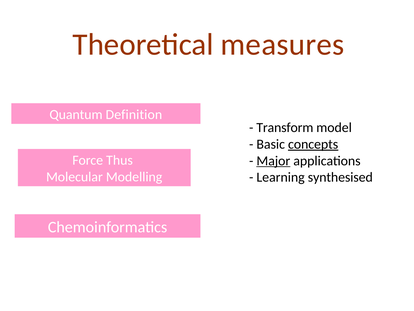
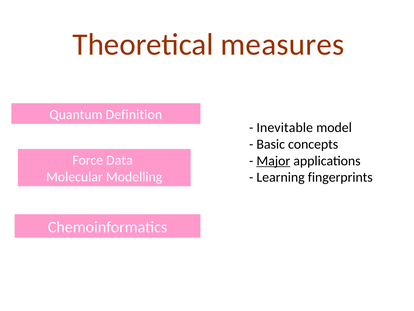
Transform: Transform -> Inevitable (285, 127)
concepts underline: present -> none (313, 144)
Thus: Thus -> Data (119, 160)
synthesised: synthesised -> fingerprints (340, 177)
